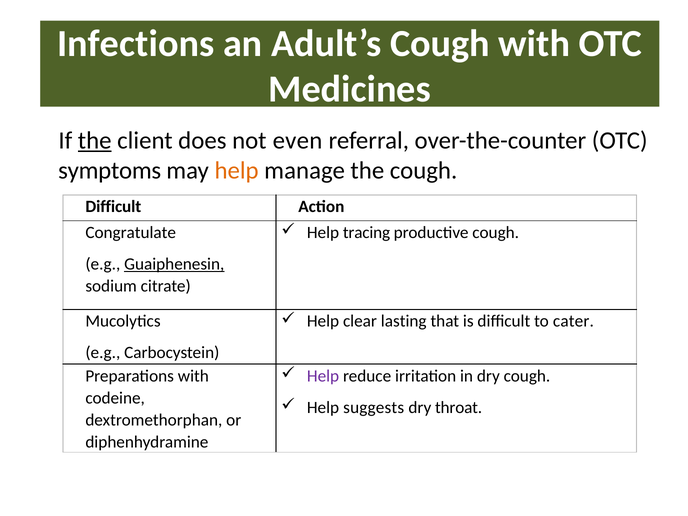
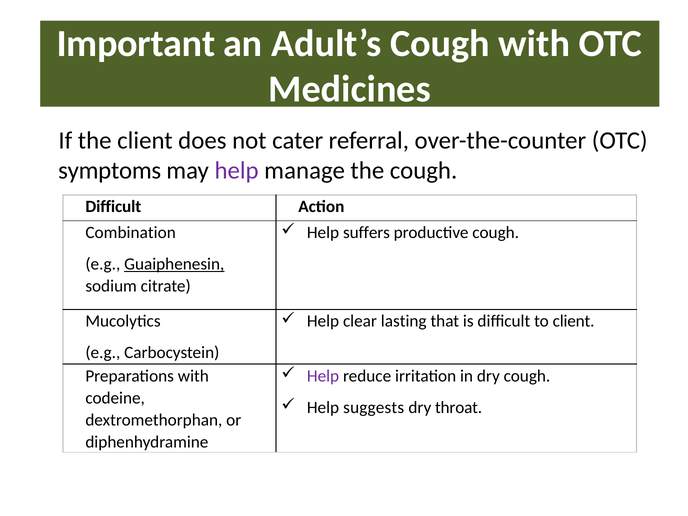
Infections: Infections -> Important (136, 43)
the underline: present -> none (95, 141)
even: even -> cater (298, 141)
help colour: orange -> purple (237, 170)
tracing: tracing -> suffers (366, 232)
Congratulate: Congratulate -> Combination (131, 232)
to cater: cater -> client (574, 321)
